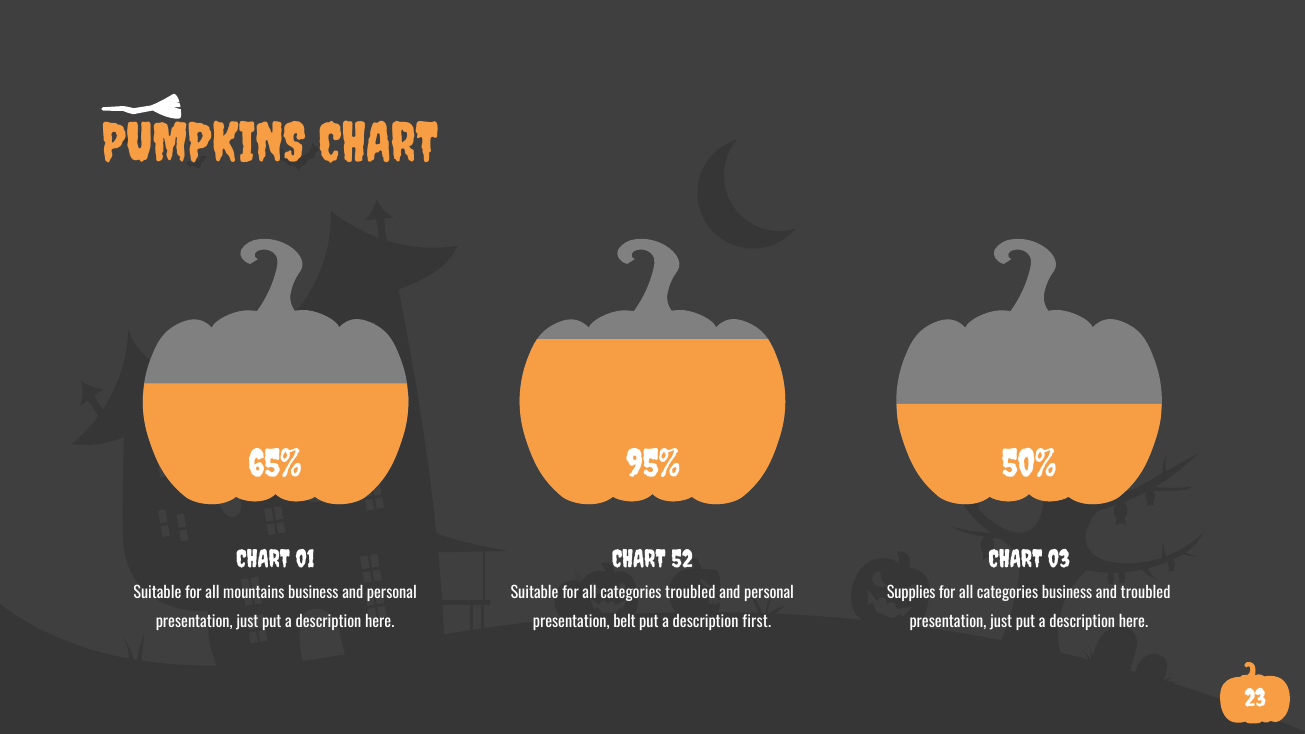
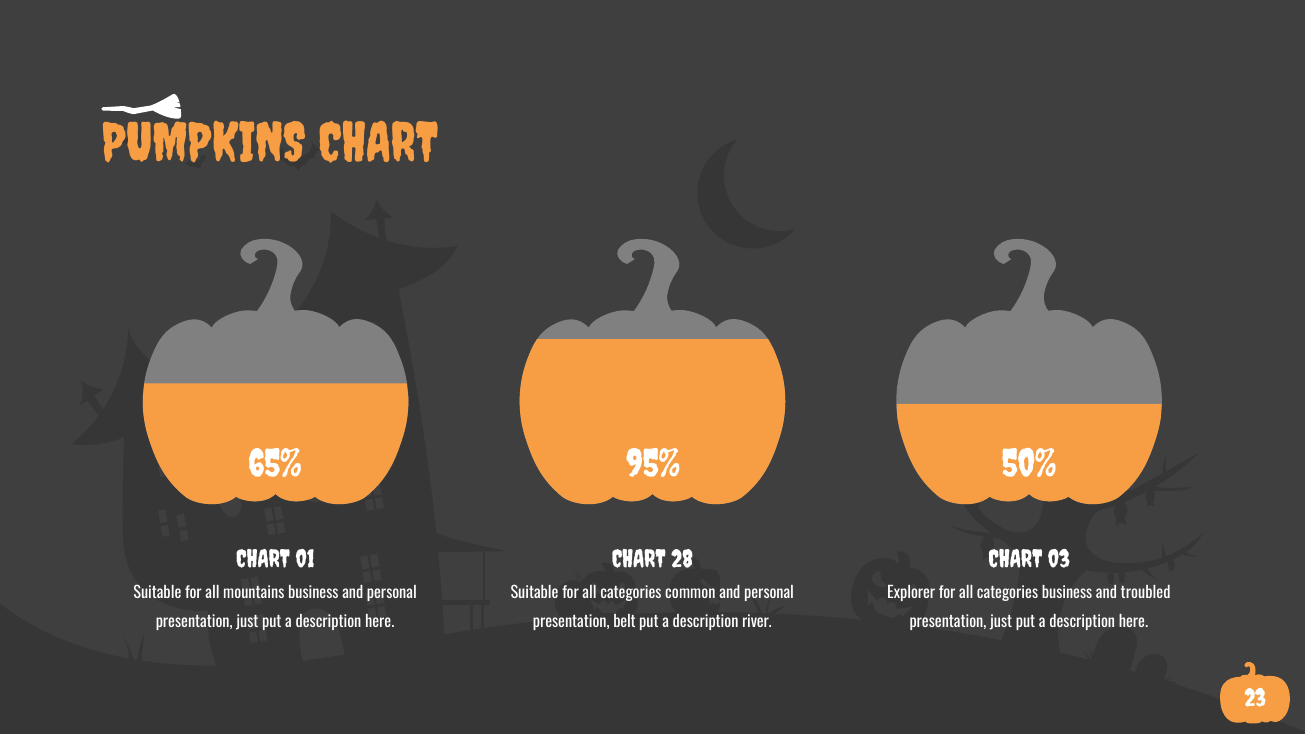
52: 52 -> 28 (682, 559)
categories troubled: troubled -> common (690, 593)
Supplies: Supplies -> Explorer (911, 593)
first: first -> river (757, 622)
